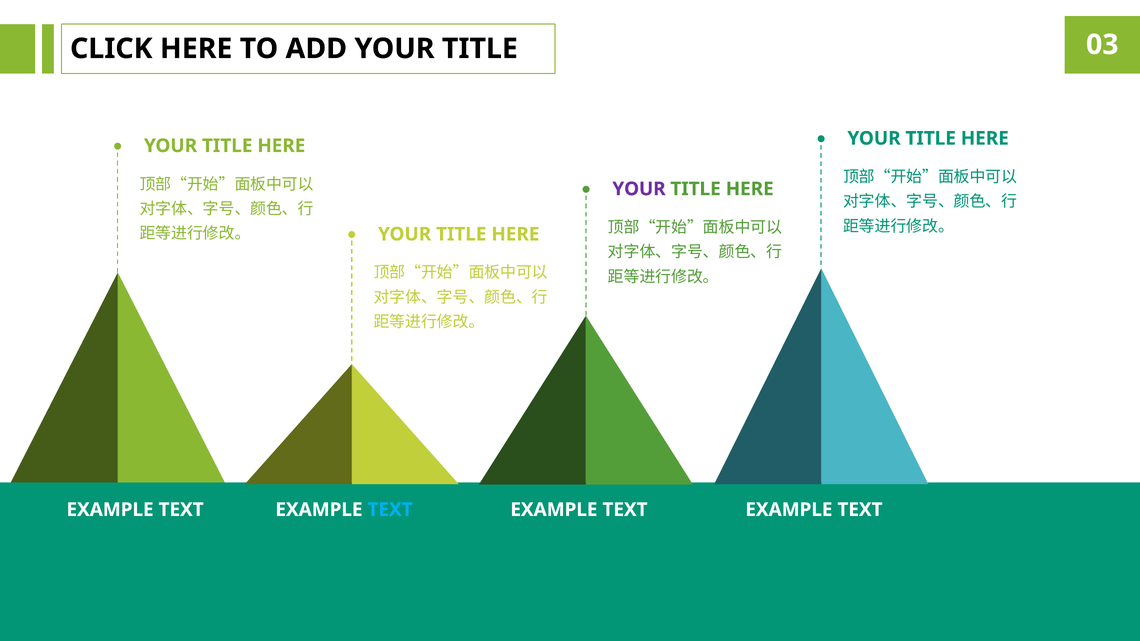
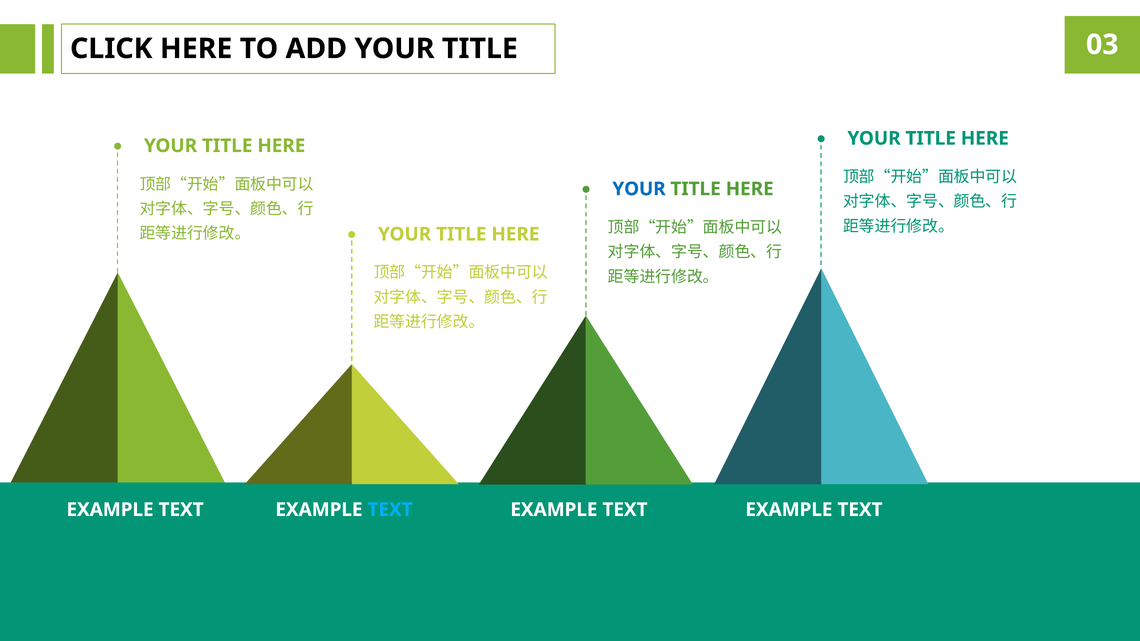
YOUR colour: purple -> blue (639, 189)
